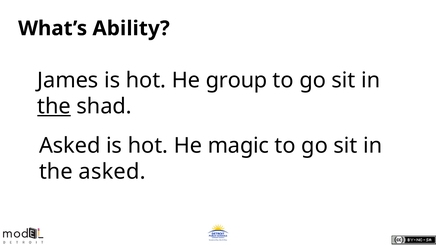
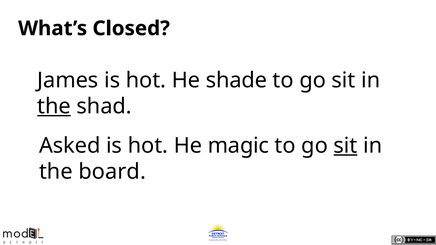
Ability: Ability -> Closed (131, 28)
group: group -> shade (236, 80)
sit underline: none -> present (345, 146)
the asked: asked -> board (112, 172)
